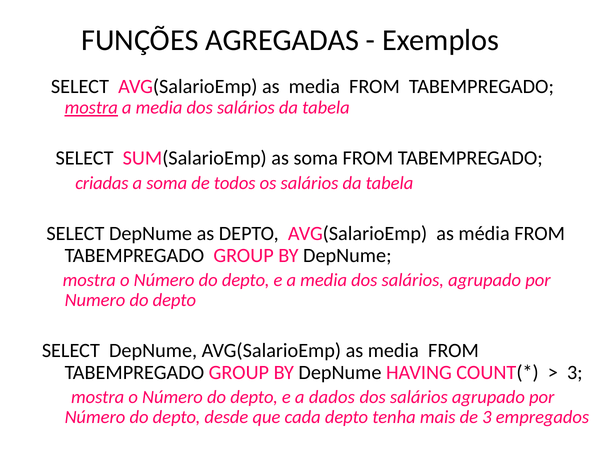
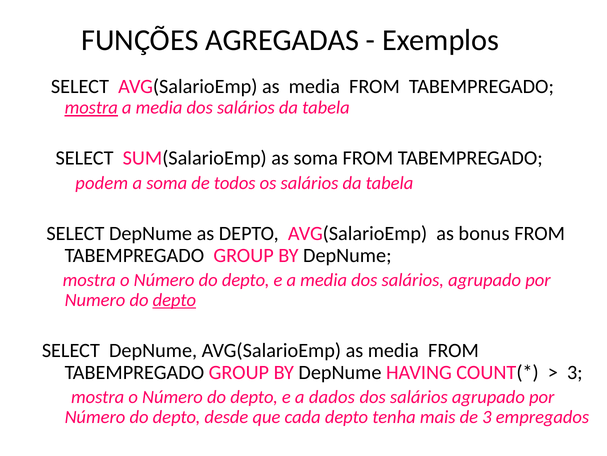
criadas: criadas -> podem (102, 183)
média: média -> bonus (484, 233)
depto underline: none -> present (174, 300)
